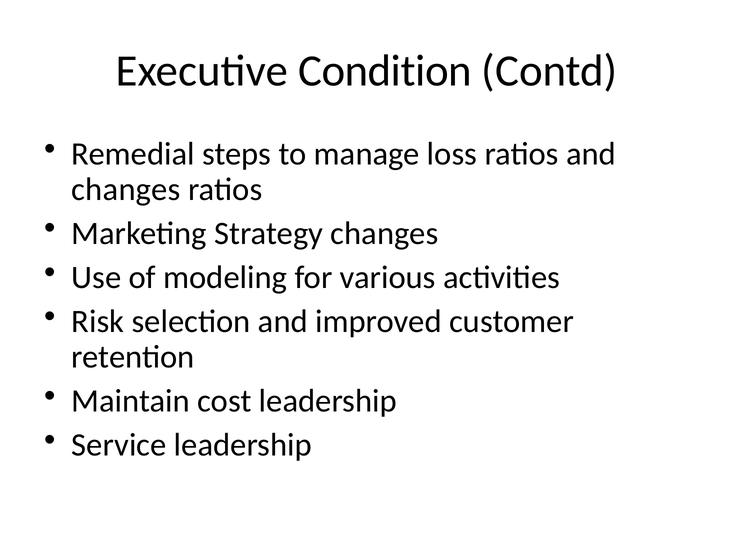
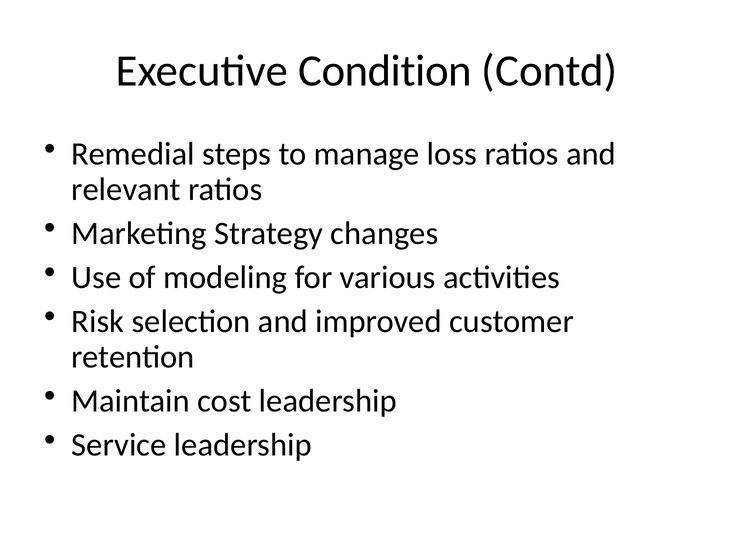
changes: changes -> relevant (126, 189)
